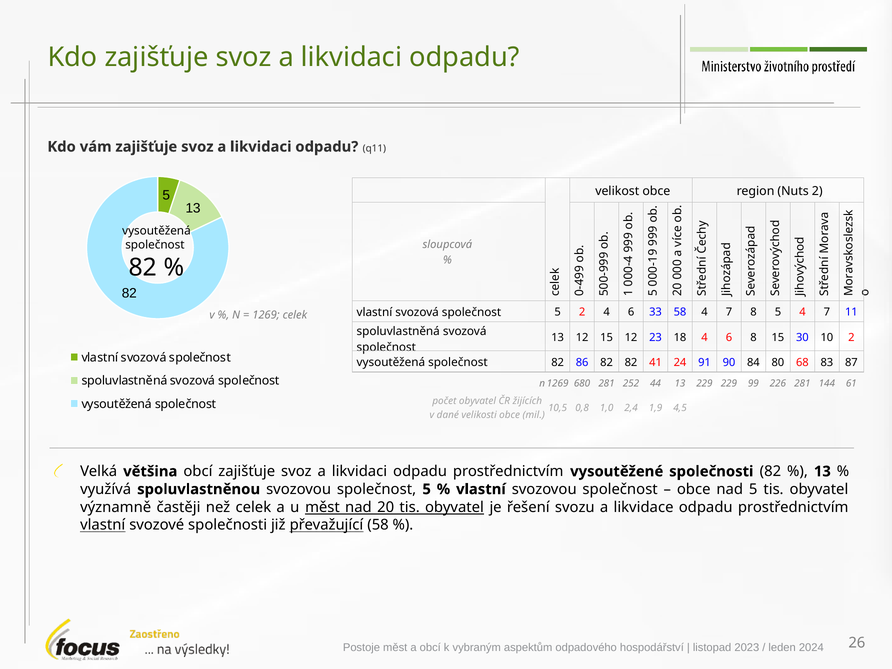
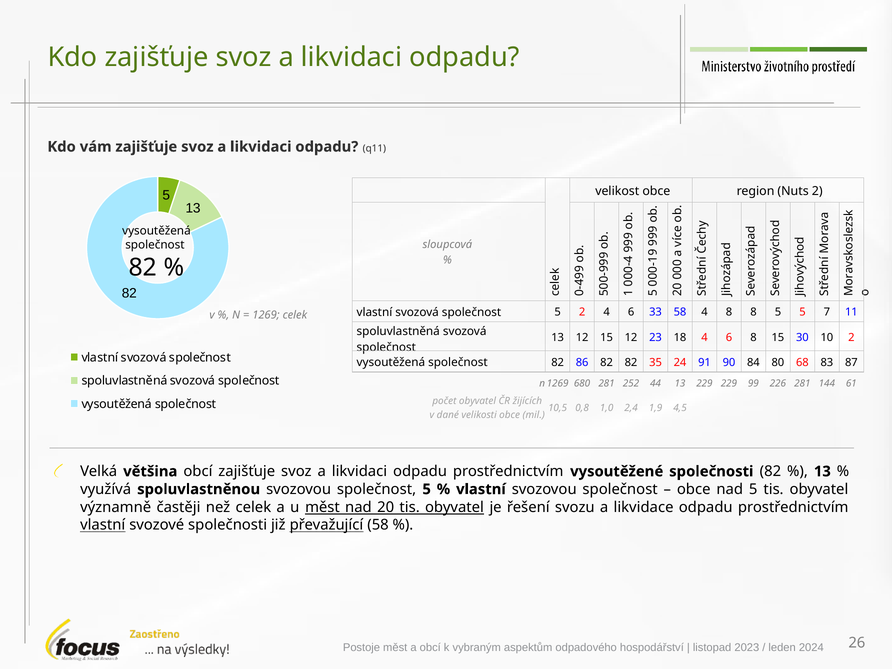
58 4 7: 7 -> 8 (729, 312)
5 4: 4 -> 5 (802, 312)
41: 41 -> 35 (656, 363)
